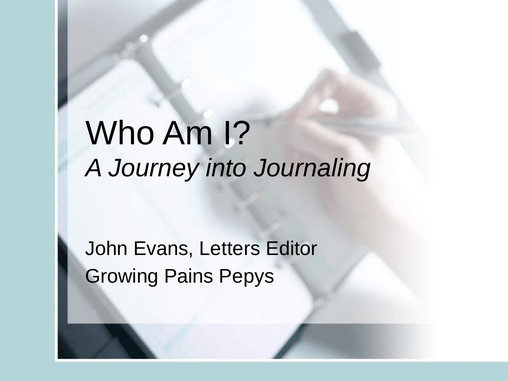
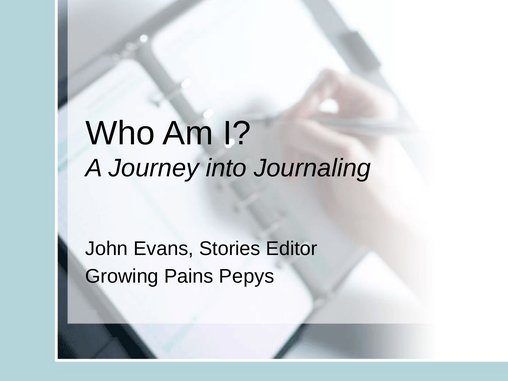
Letters: Letters -> Stories (230, 249)
